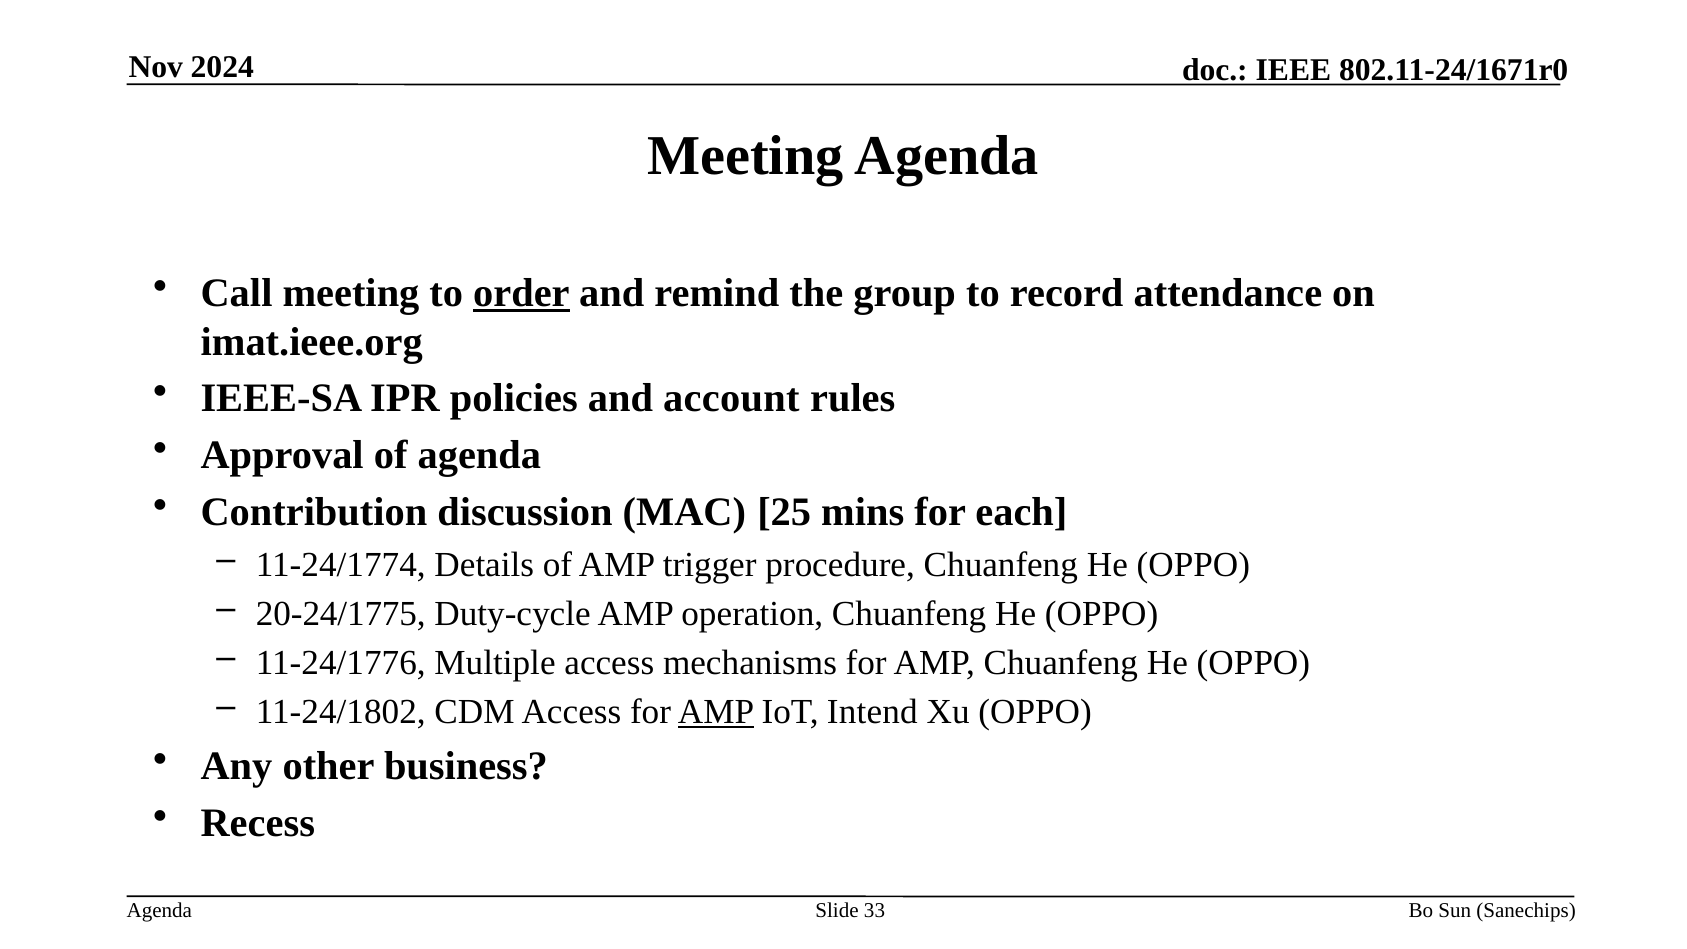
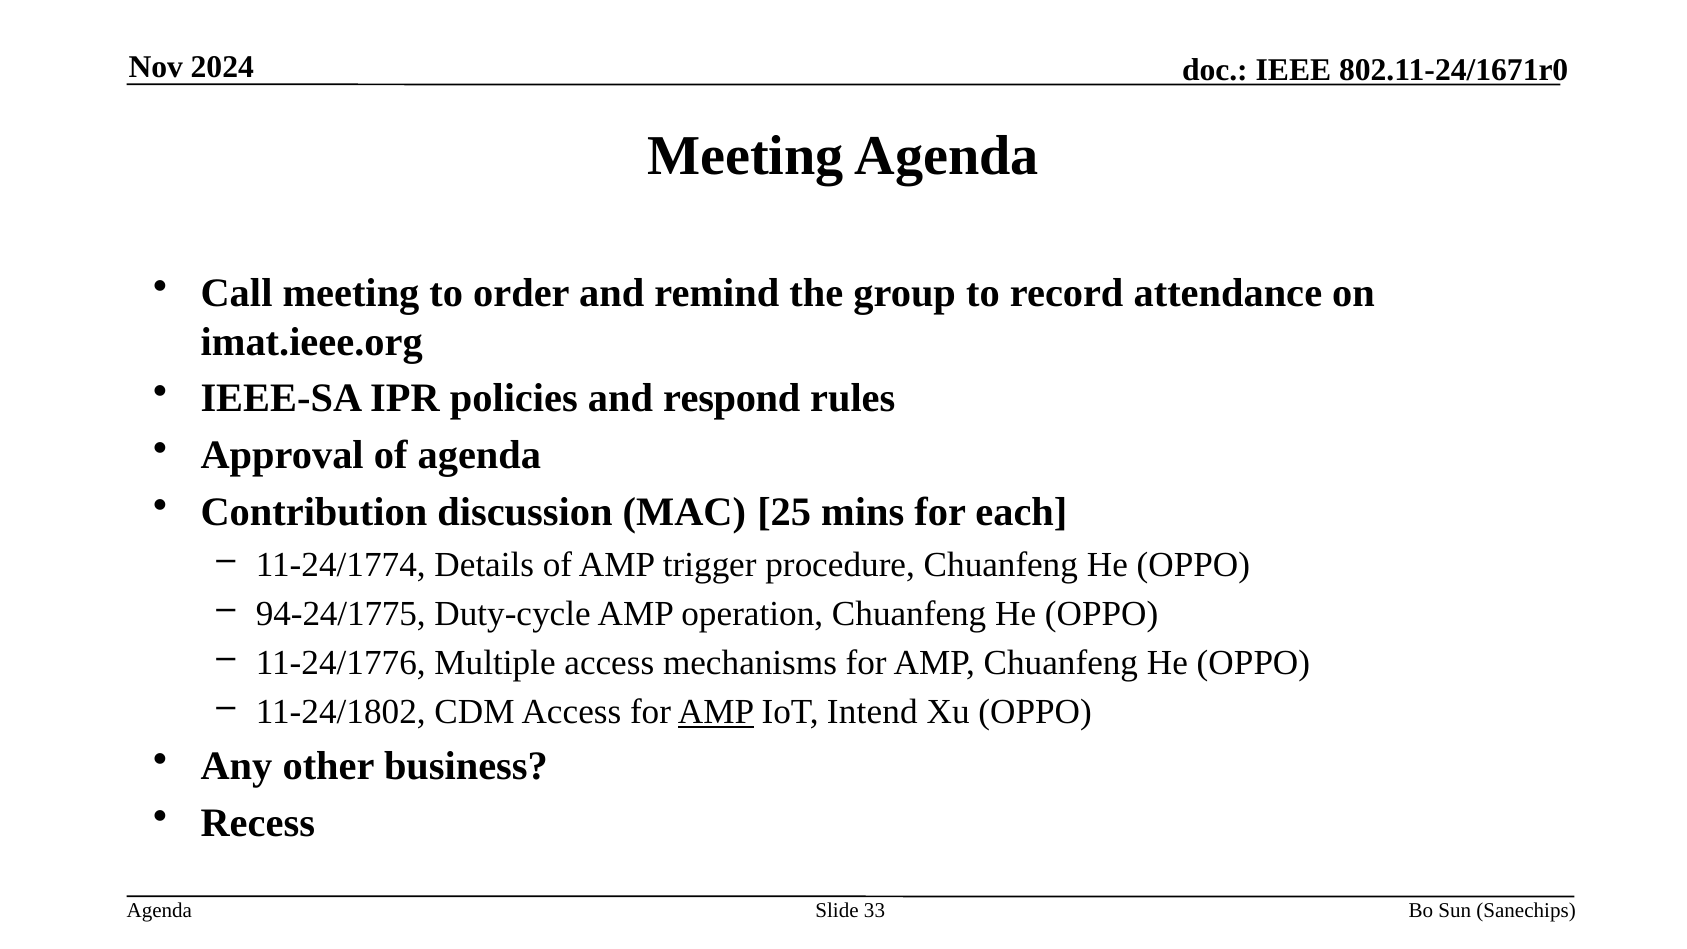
order underline: present -> none (521, 293)
account: account -> respond (732, 399)
20-24/1775: 20-24/1775 -> 94-24/1775 (341, 614)
